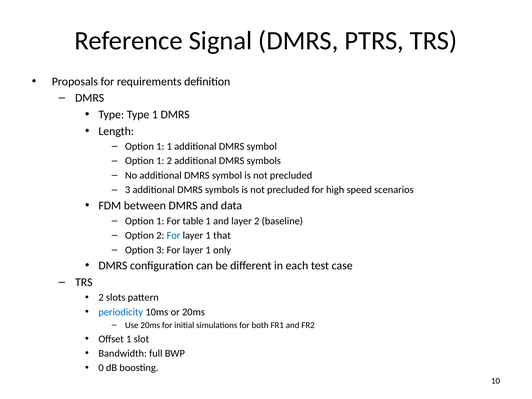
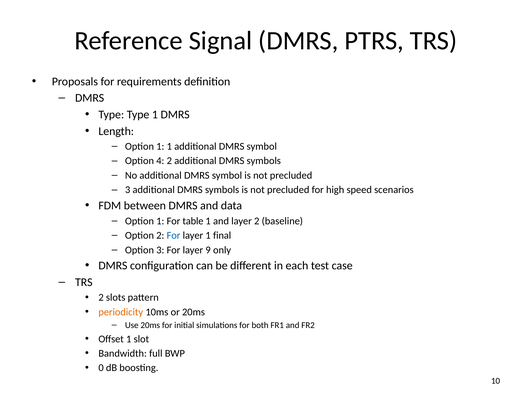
1: 1 -> 4 (160, 161)
that: that -> final (222, 235)
3 For layer 1: 1 -> 9 (208, 250)
periodicity colour: blue -> orange (121, 312)
